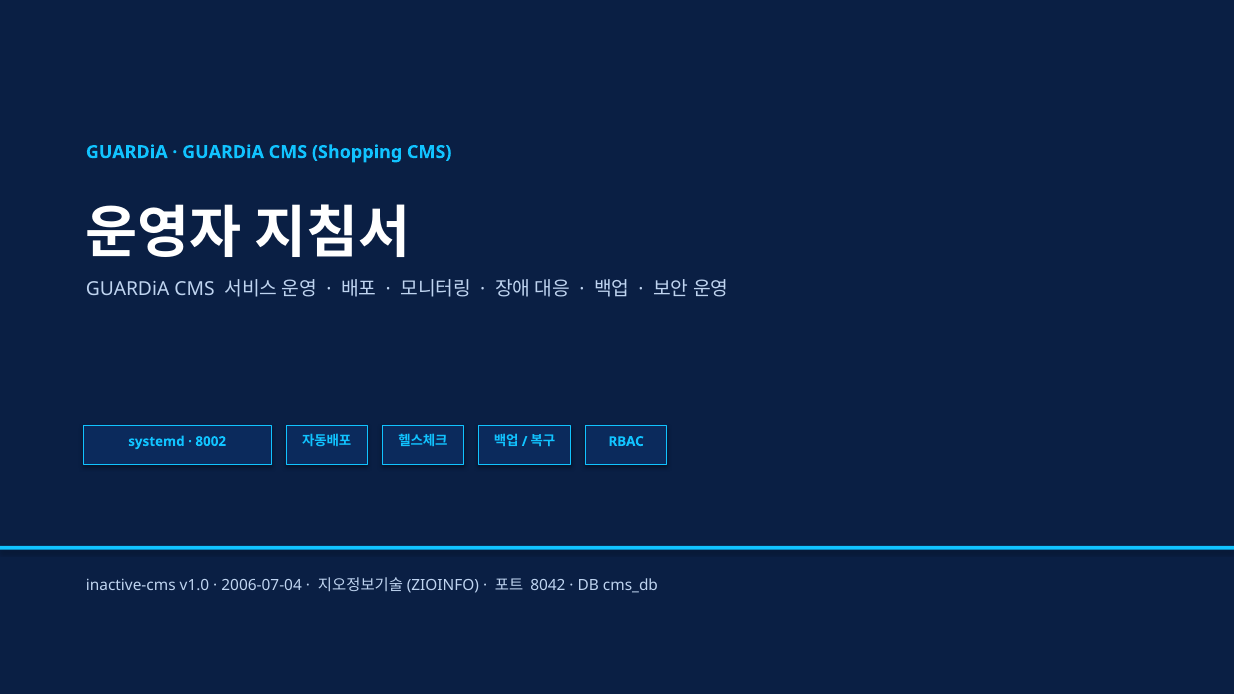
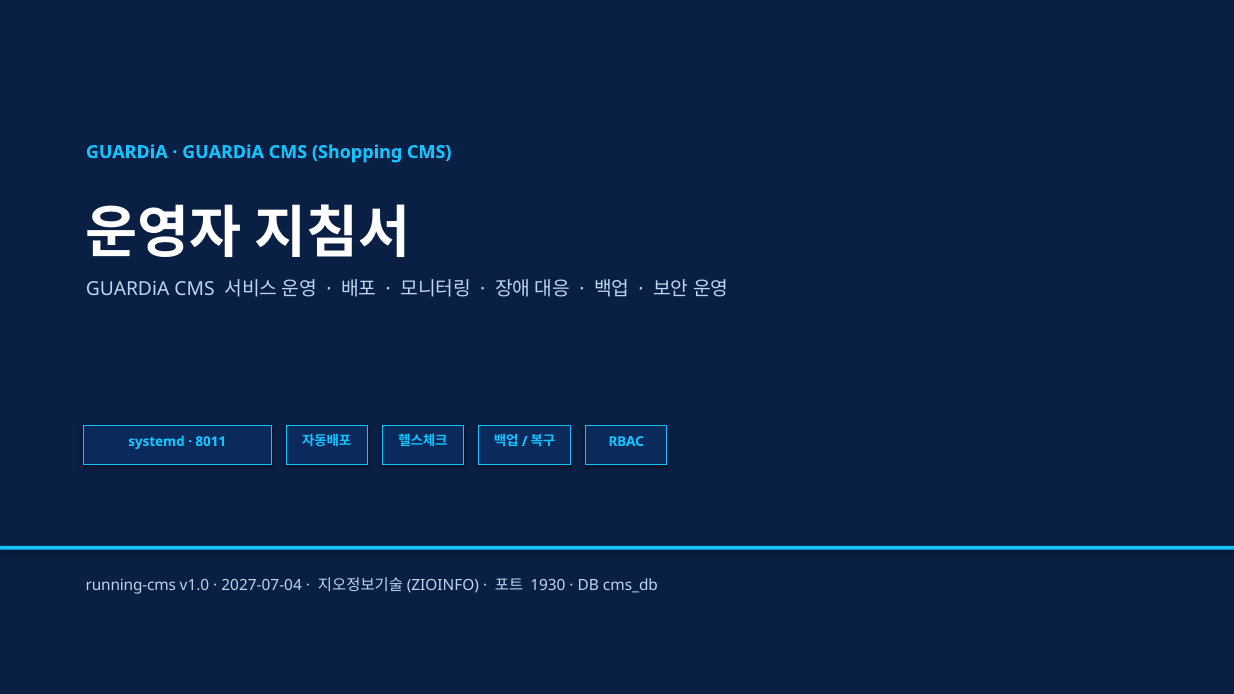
8002: 8002 -> 8011 (211, 442)
inactive-cms: inactive-cms -> running-cms (131, 585)
2006-07-04: 2006-07-04 -> 2027-07-04 (262, 585)
8042: 8042 -> 1930 (548, 585)
